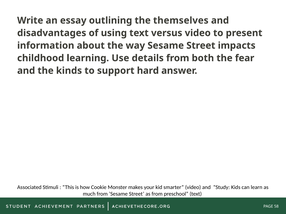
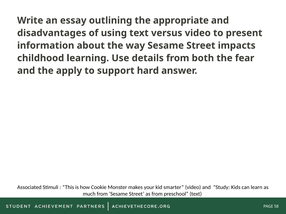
themselves: themselves -> appropriate (181, 20)
kinds: kinds -> apply (69, 71)
